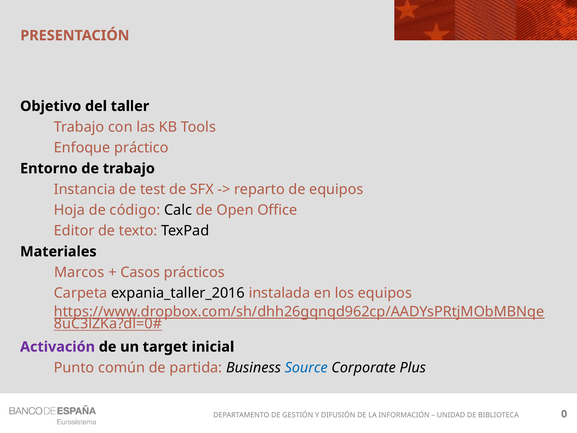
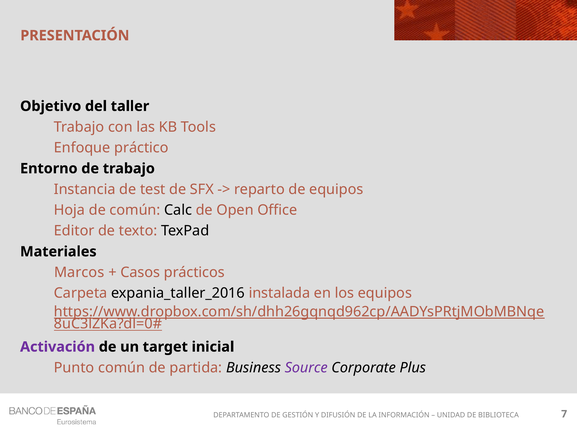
de código: código -> común (135, 210)
Source colour: blue -> purple (306, 367)
0: 0 -> 7 (564, 414)
